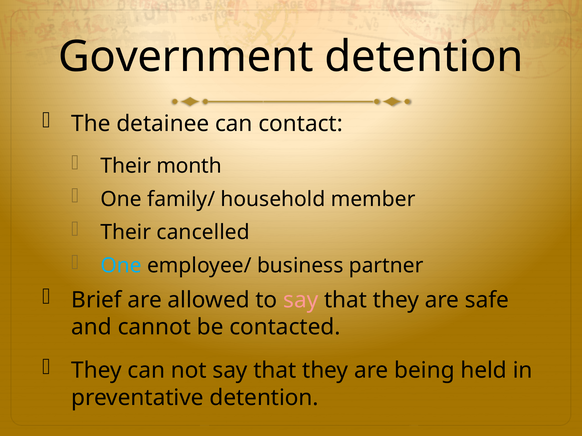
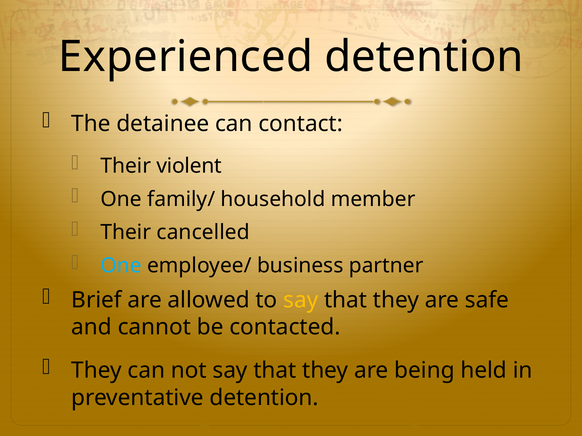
Government: Government -> Experienced (186, 57)
month: month -> violent (189, 166)
say colour: pink -> yellow (301, 300)
